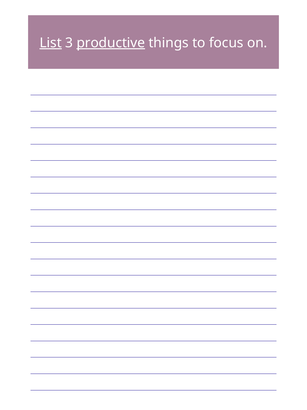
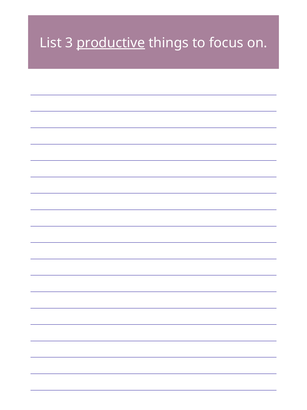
List underline: present -> none (51, 43)
